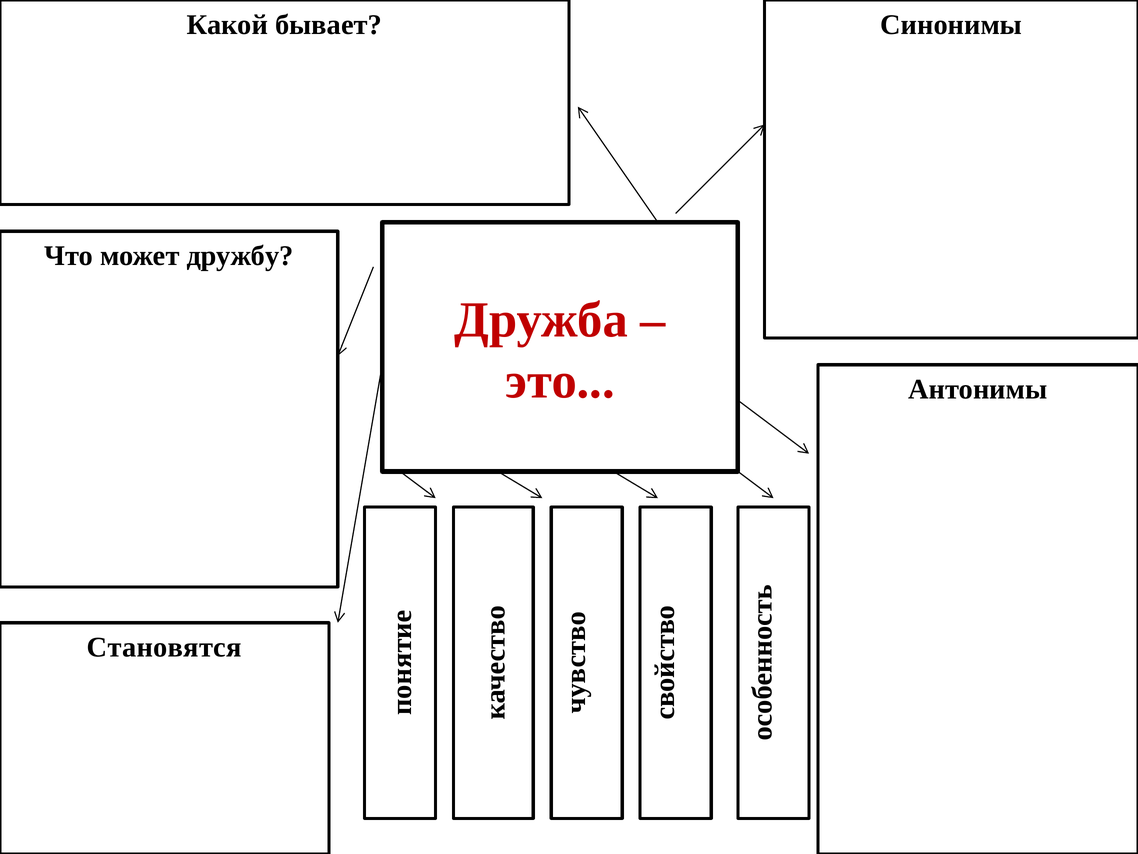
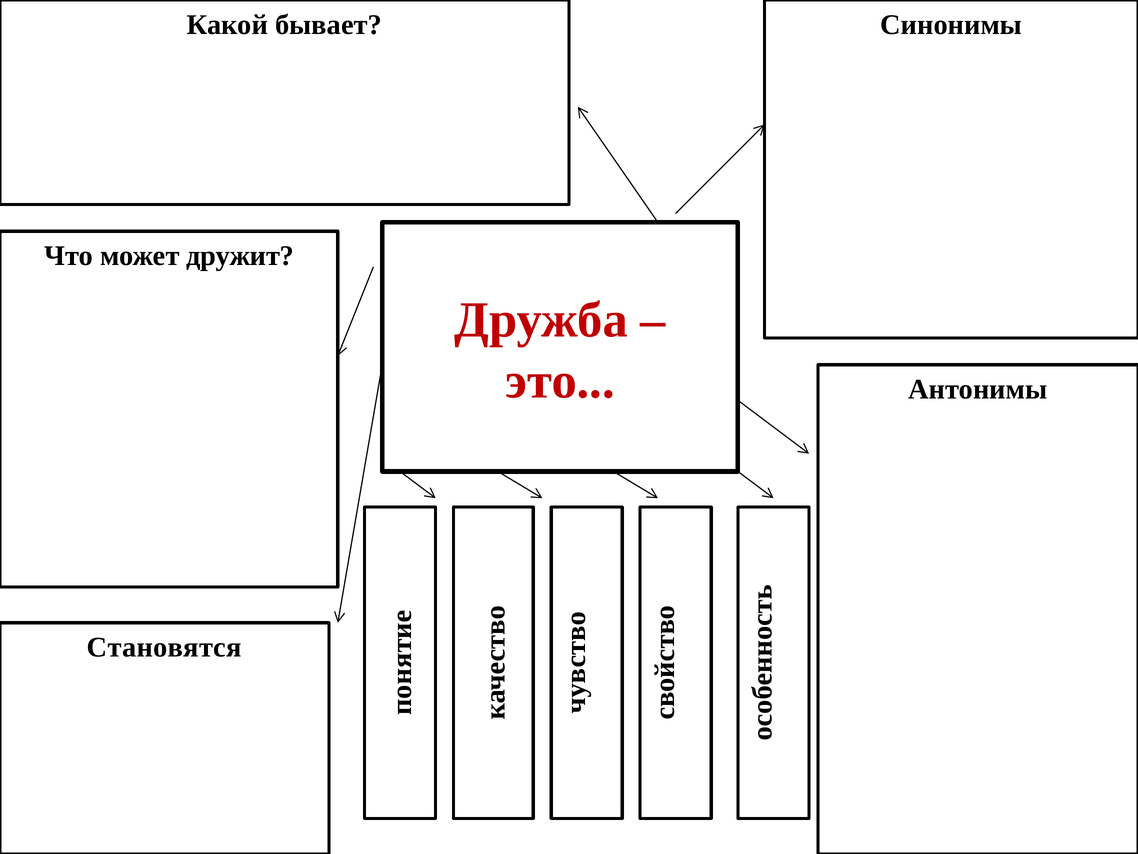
дружбу: дружбу -> дружит (240, 256)
